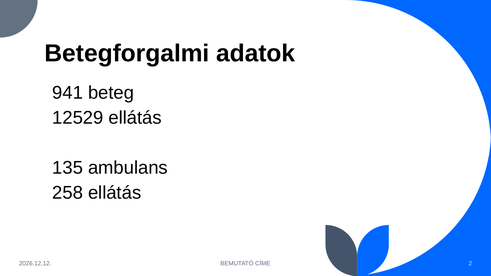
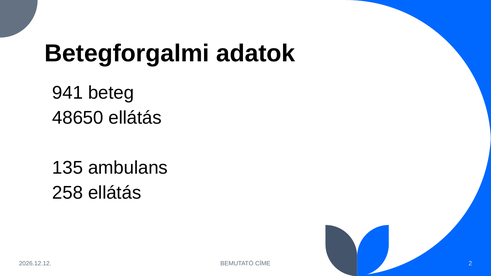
12529: 12529 -> 48650 (78, 118)
